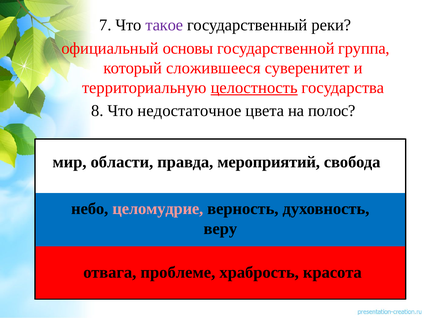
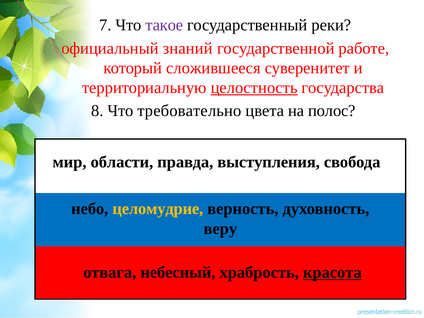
основы: основы -> знаний (188, 48)
группа: группа -> работе (364, 48)
недостаточное: недостаточное -> требовательно (189, 111)
мероприятий: мероприятий -> выступления (269, 162)
целомудрие colour: pink -> yellow (158, 209)
проблеме: проблеме -> небесный (178, 272)
красота underline: none -> present (332, 272)
